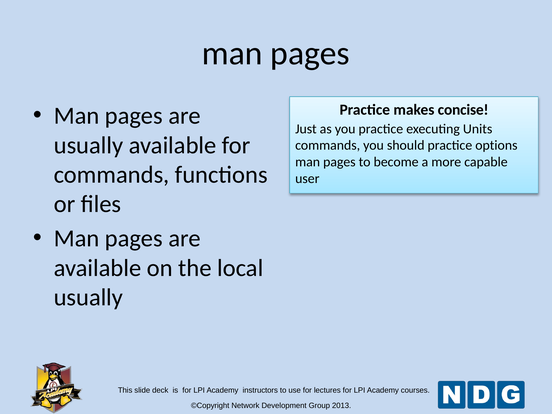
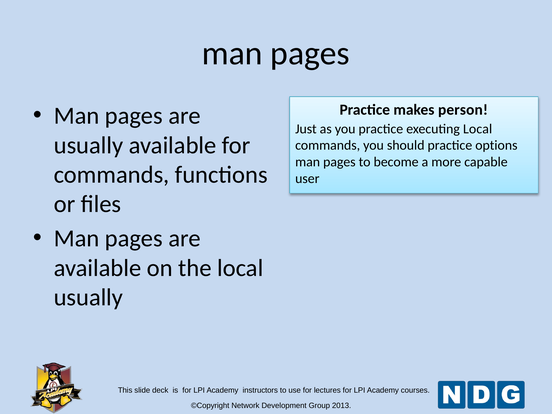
concise: concise -> person (463, 110)
executing Units: Units -> Local (478, 129)
